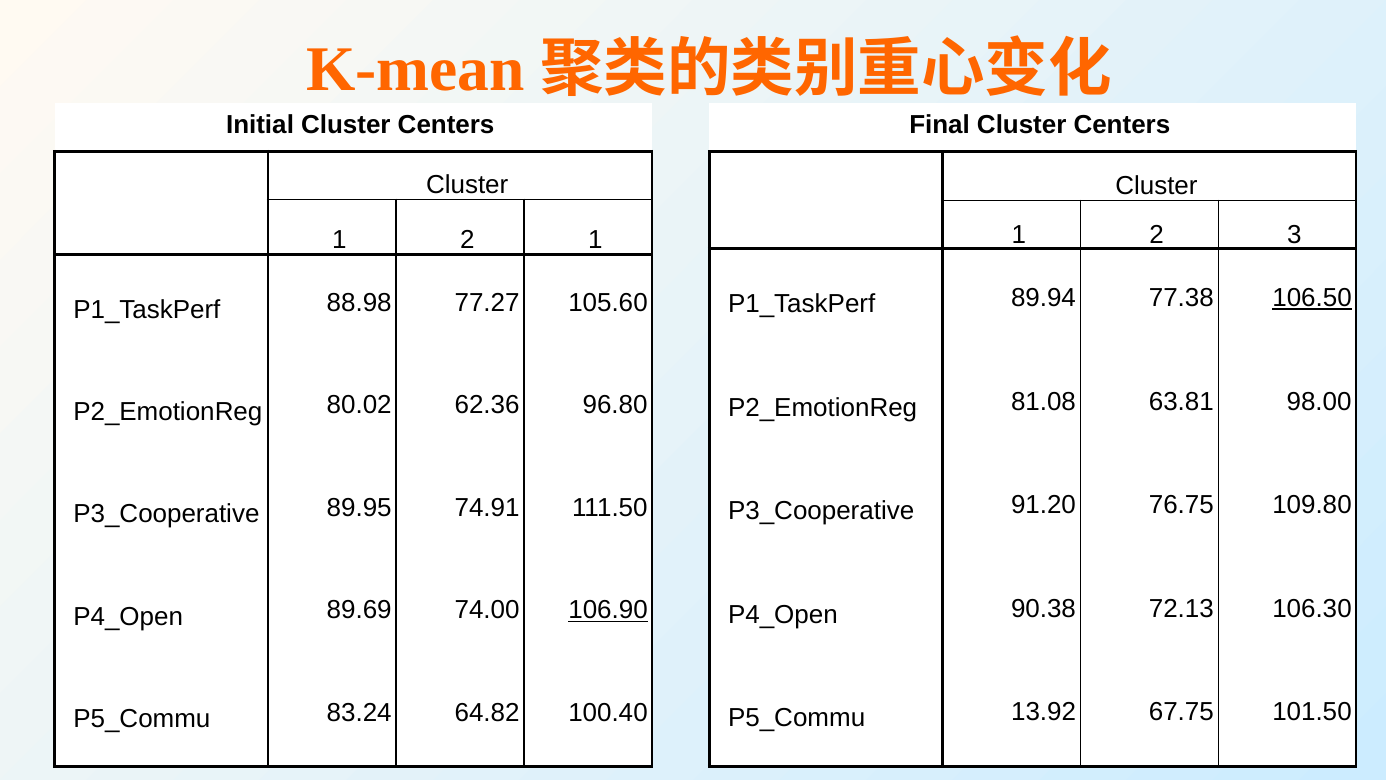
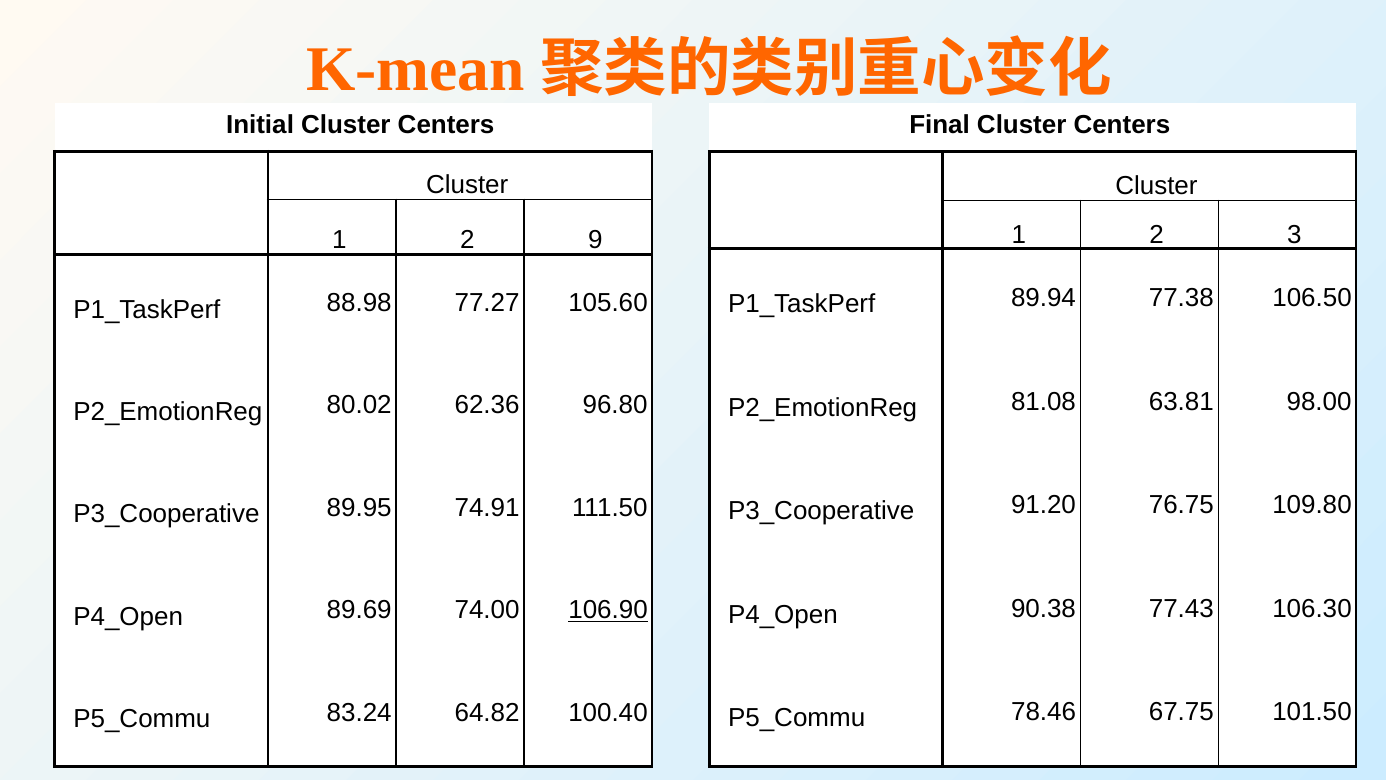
2 1: 1 -> 9 (595, 240)
106.50 underline: present -> none (1312, 298)
72.13: 72.13 -> 77.43 (1181, 608)
13.92: 13.92 -> 78.46 (1044, 712)
